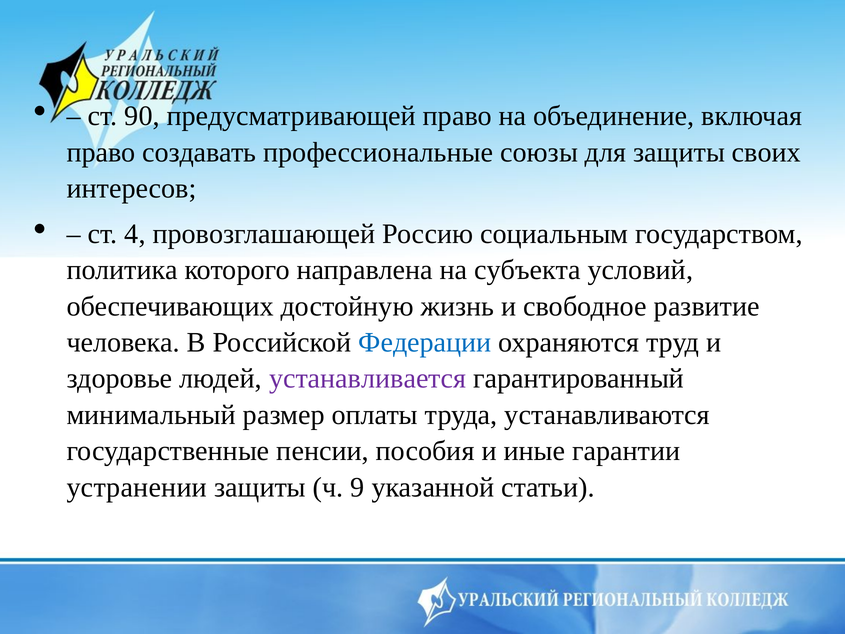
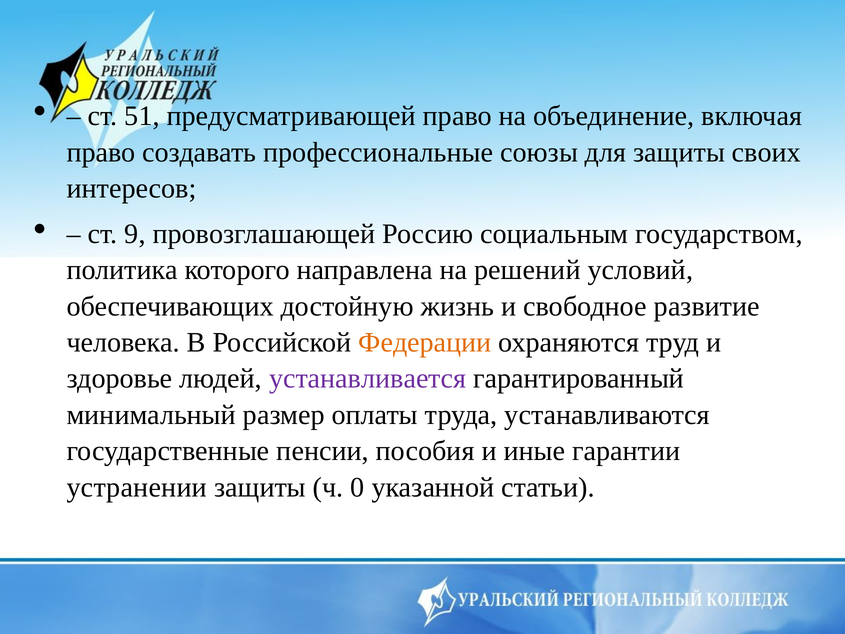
90: 90 -> 51 (142, 116)
4: 4 -> 9 (135, 234)
субъекта: субъекта -> решений (527, 270)
Федерации colour: blue -> orange (425, 342)
9: 9 -> 0 (358, 487)
